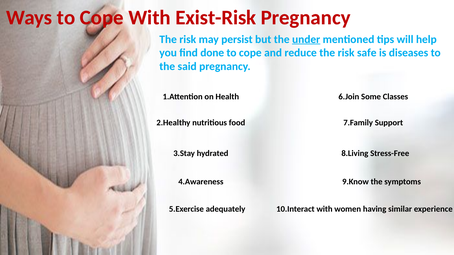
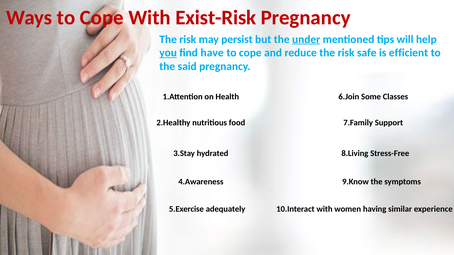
you underline: none -> present (168, 53)
done: done -> have (212, 53)
diseases: diseases -> efficient (409, 53)
